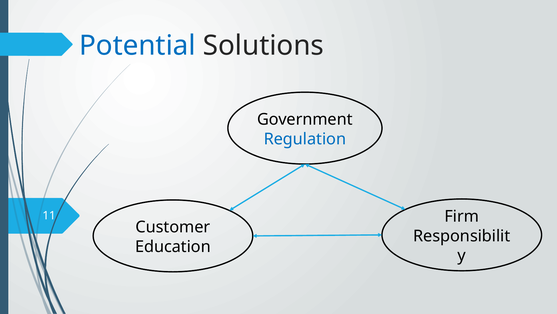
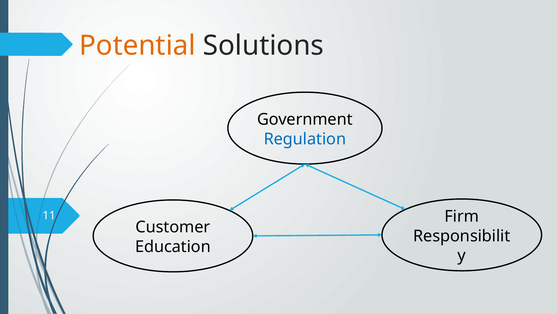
Potential colour: blue -> orange (137, 46)
